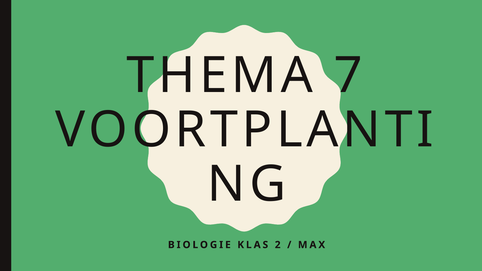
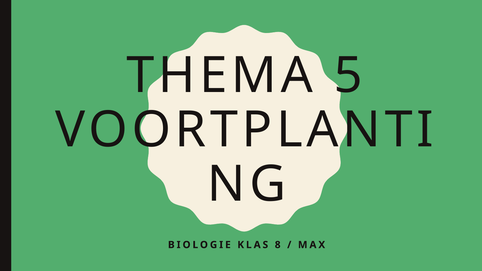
7: 7 -> 5 (348, 76)
2: 2 -> 8 (278, 245)
